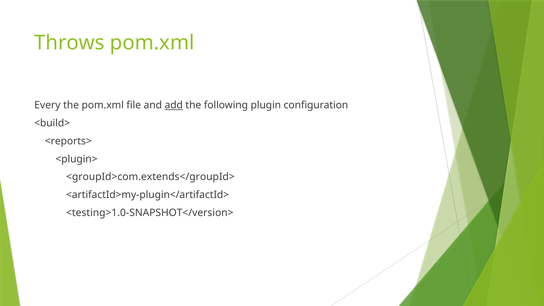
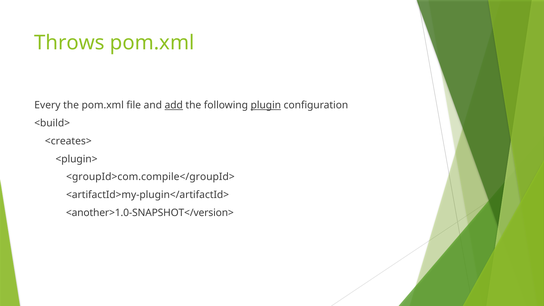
plugin underline: none -> present (266, 105)
<reports>: <reports> -> <creates> (68, 141)
<groupId>com.extends</groupId>: <groupId>com.extends</groupId> -> <groupId>com.compile</groupId> (150, 177)
<testing>1.0-SNAPSHOT</version>: <testing>1.0-SNAPSHOT</version> -> <another>1.0-SNAPSHOT</version> (150, 213)
